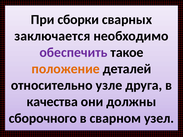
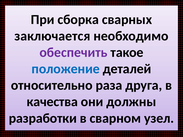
сборки: сборки -> сборка (78, 20)
положение colour: orange -> blue (66, 69)
узле: узле -> раза (109, 85)
сборочного: сборочного -> разработки (43, 118)
